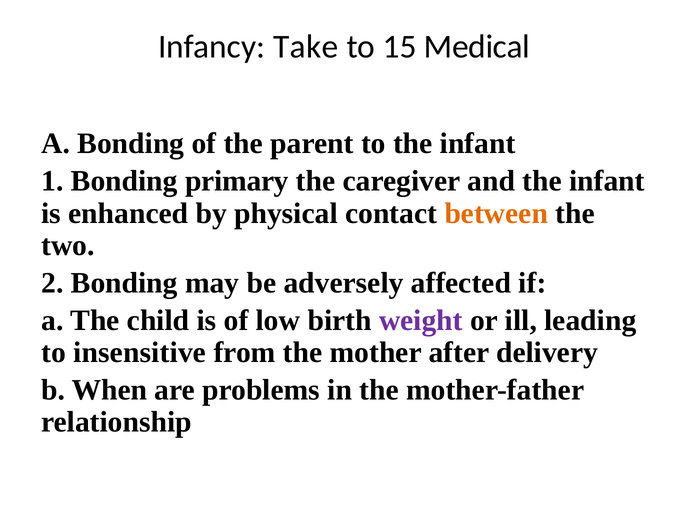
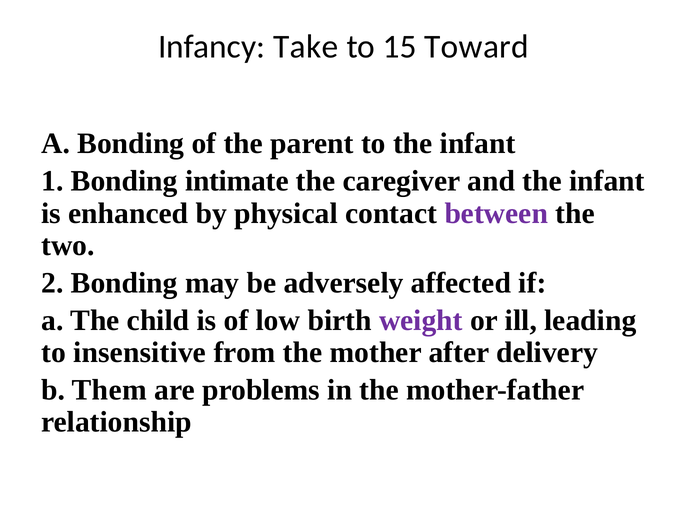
Medical: Medical -> Toward (477, 46)
primary: primary -> intimate (237, 181)
between colour: orange -> purple (496, 213)
When: When -> Them (109, 390)
